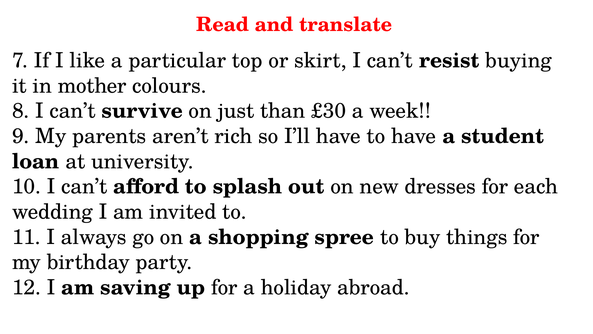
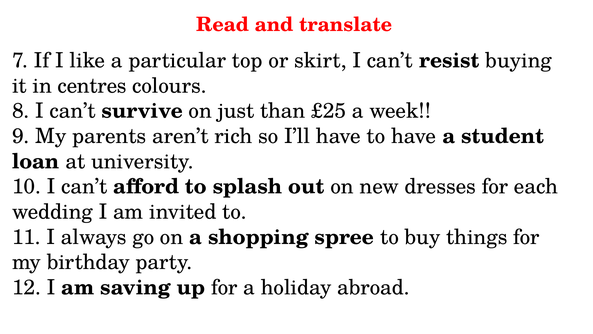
mother: mother -> centres (92, 86)
£30: £30 -> £25 (329, 111)
